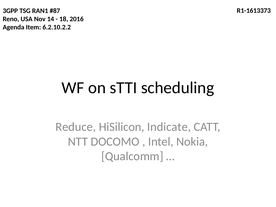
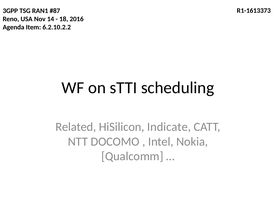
Reduce: Reduce -> Related (76, 127)
